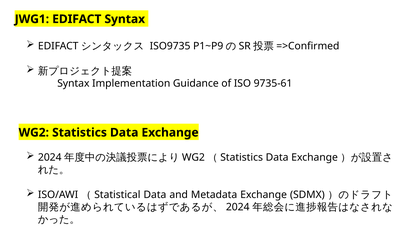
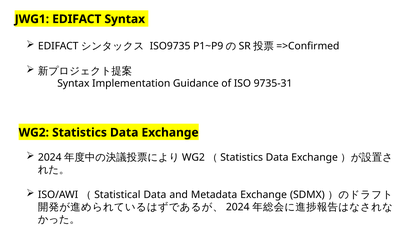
9735-61: 9735-61 -> 9735-31 (273, 83)
